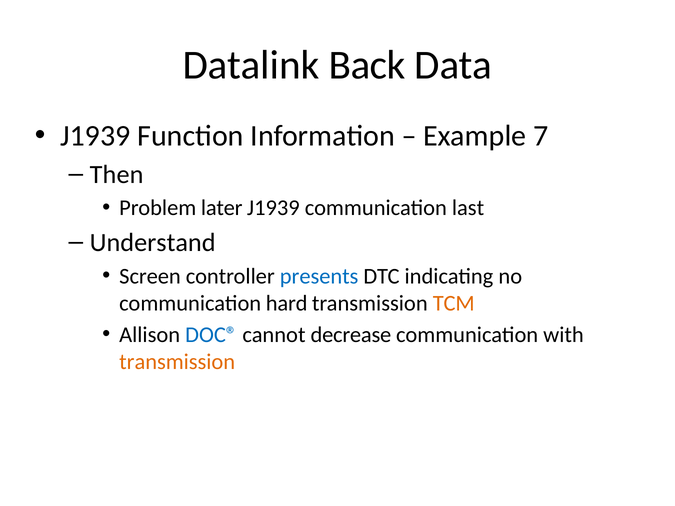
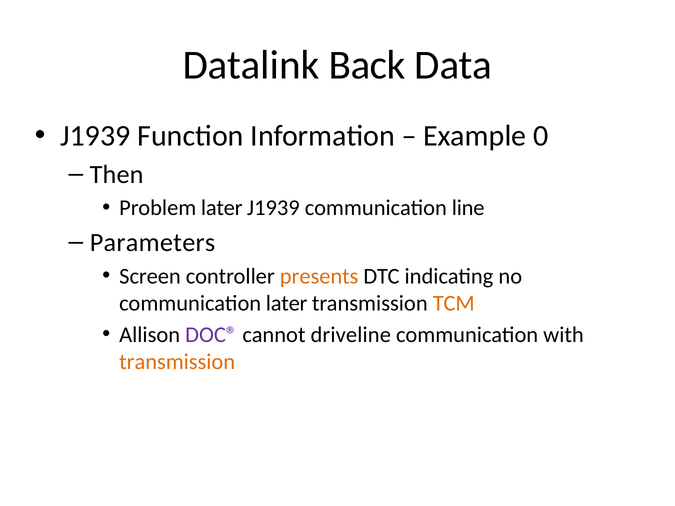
7: 7 -> 0 (541, 136)
last: last -> line (468, 208)
Understand: Understand -> Parameters (153, 243)
presents colour: blue -> orange (319, 276)
communication hard: hard -> later (287, 303)
DOC® colour: blue -> purple (211, 335)
decrease: decrease -> driveline (351, 335)
